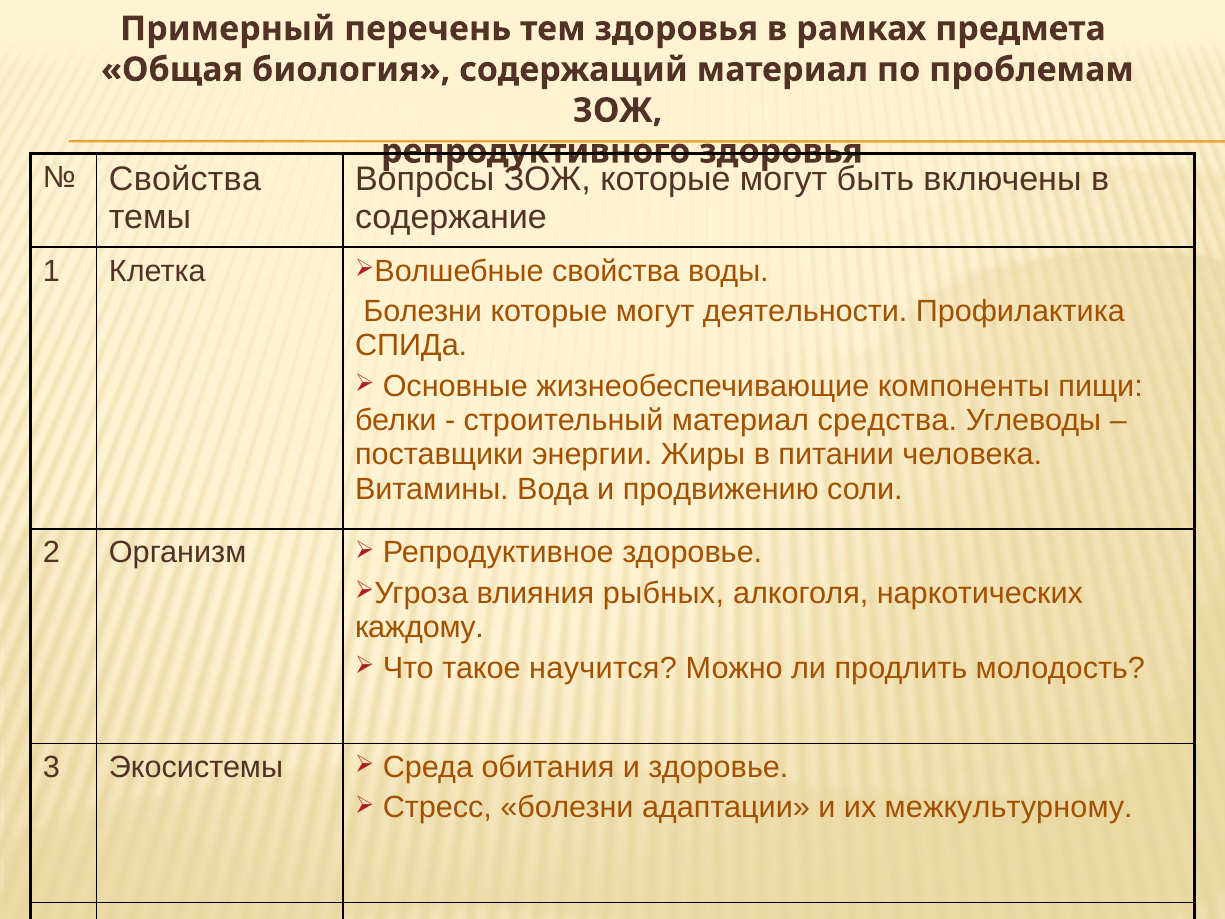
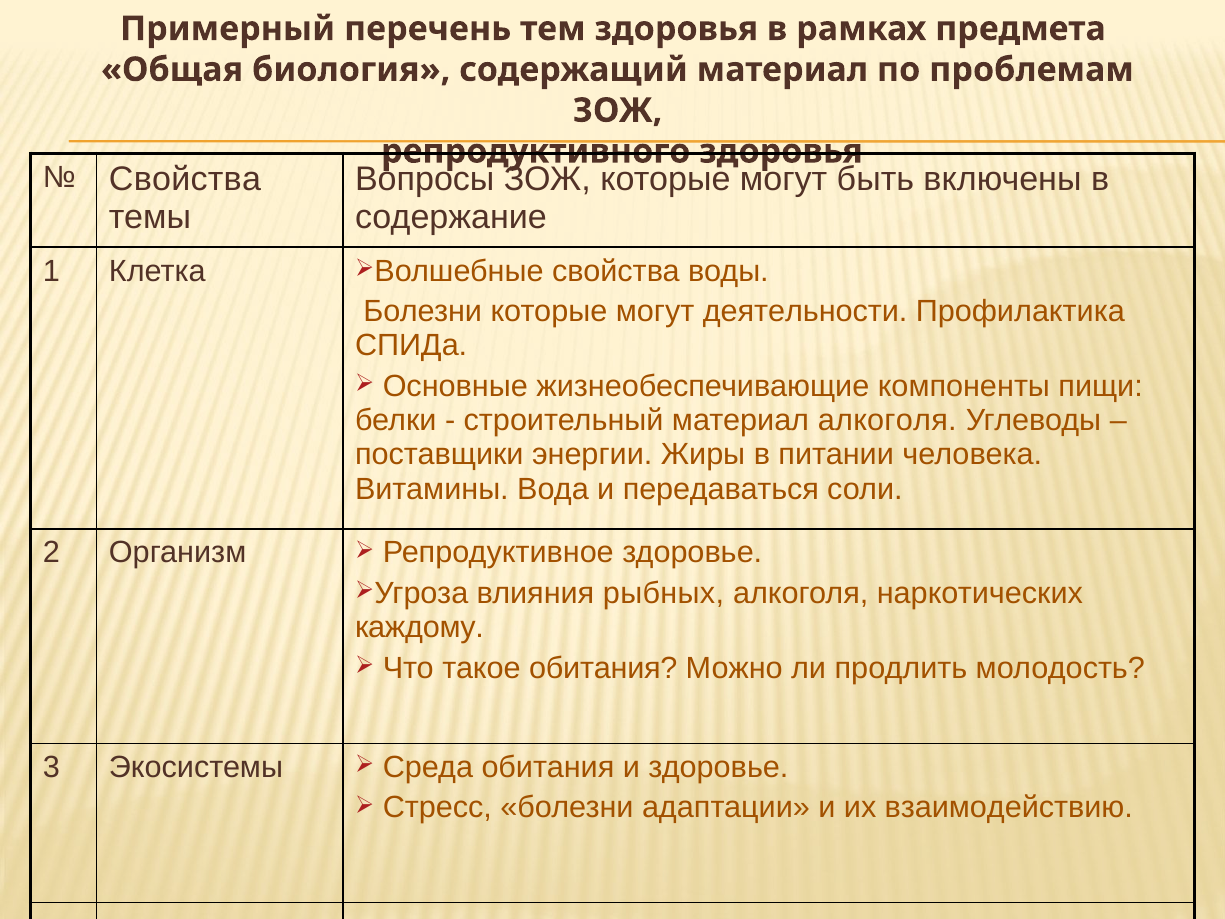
материал средства: средства -> алкоголя (887, 420)
продвижению: продвижению -> передаваться (721, 489)
такое научится: научится -> обитания (603, 668)
межкультурному: межкультурному -> взаимодействию (1009, 808)
